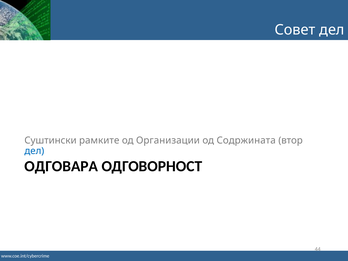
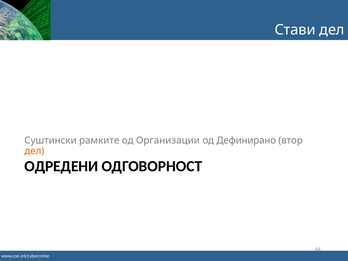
Совет: Совет -> Стави (295, 30)
Содржината: Содржината -> Дефинирано (246, 141)
дел colour: blue -> orange (34, 151)
ОДГОВАРА: ОДГОВАРА -> ОДРЕДЕНИ (61, 166)
